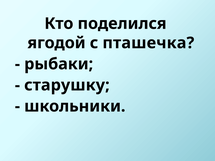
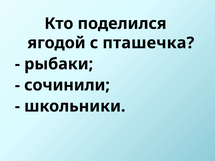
старушку: старушку -> сочинили (67, 85)
